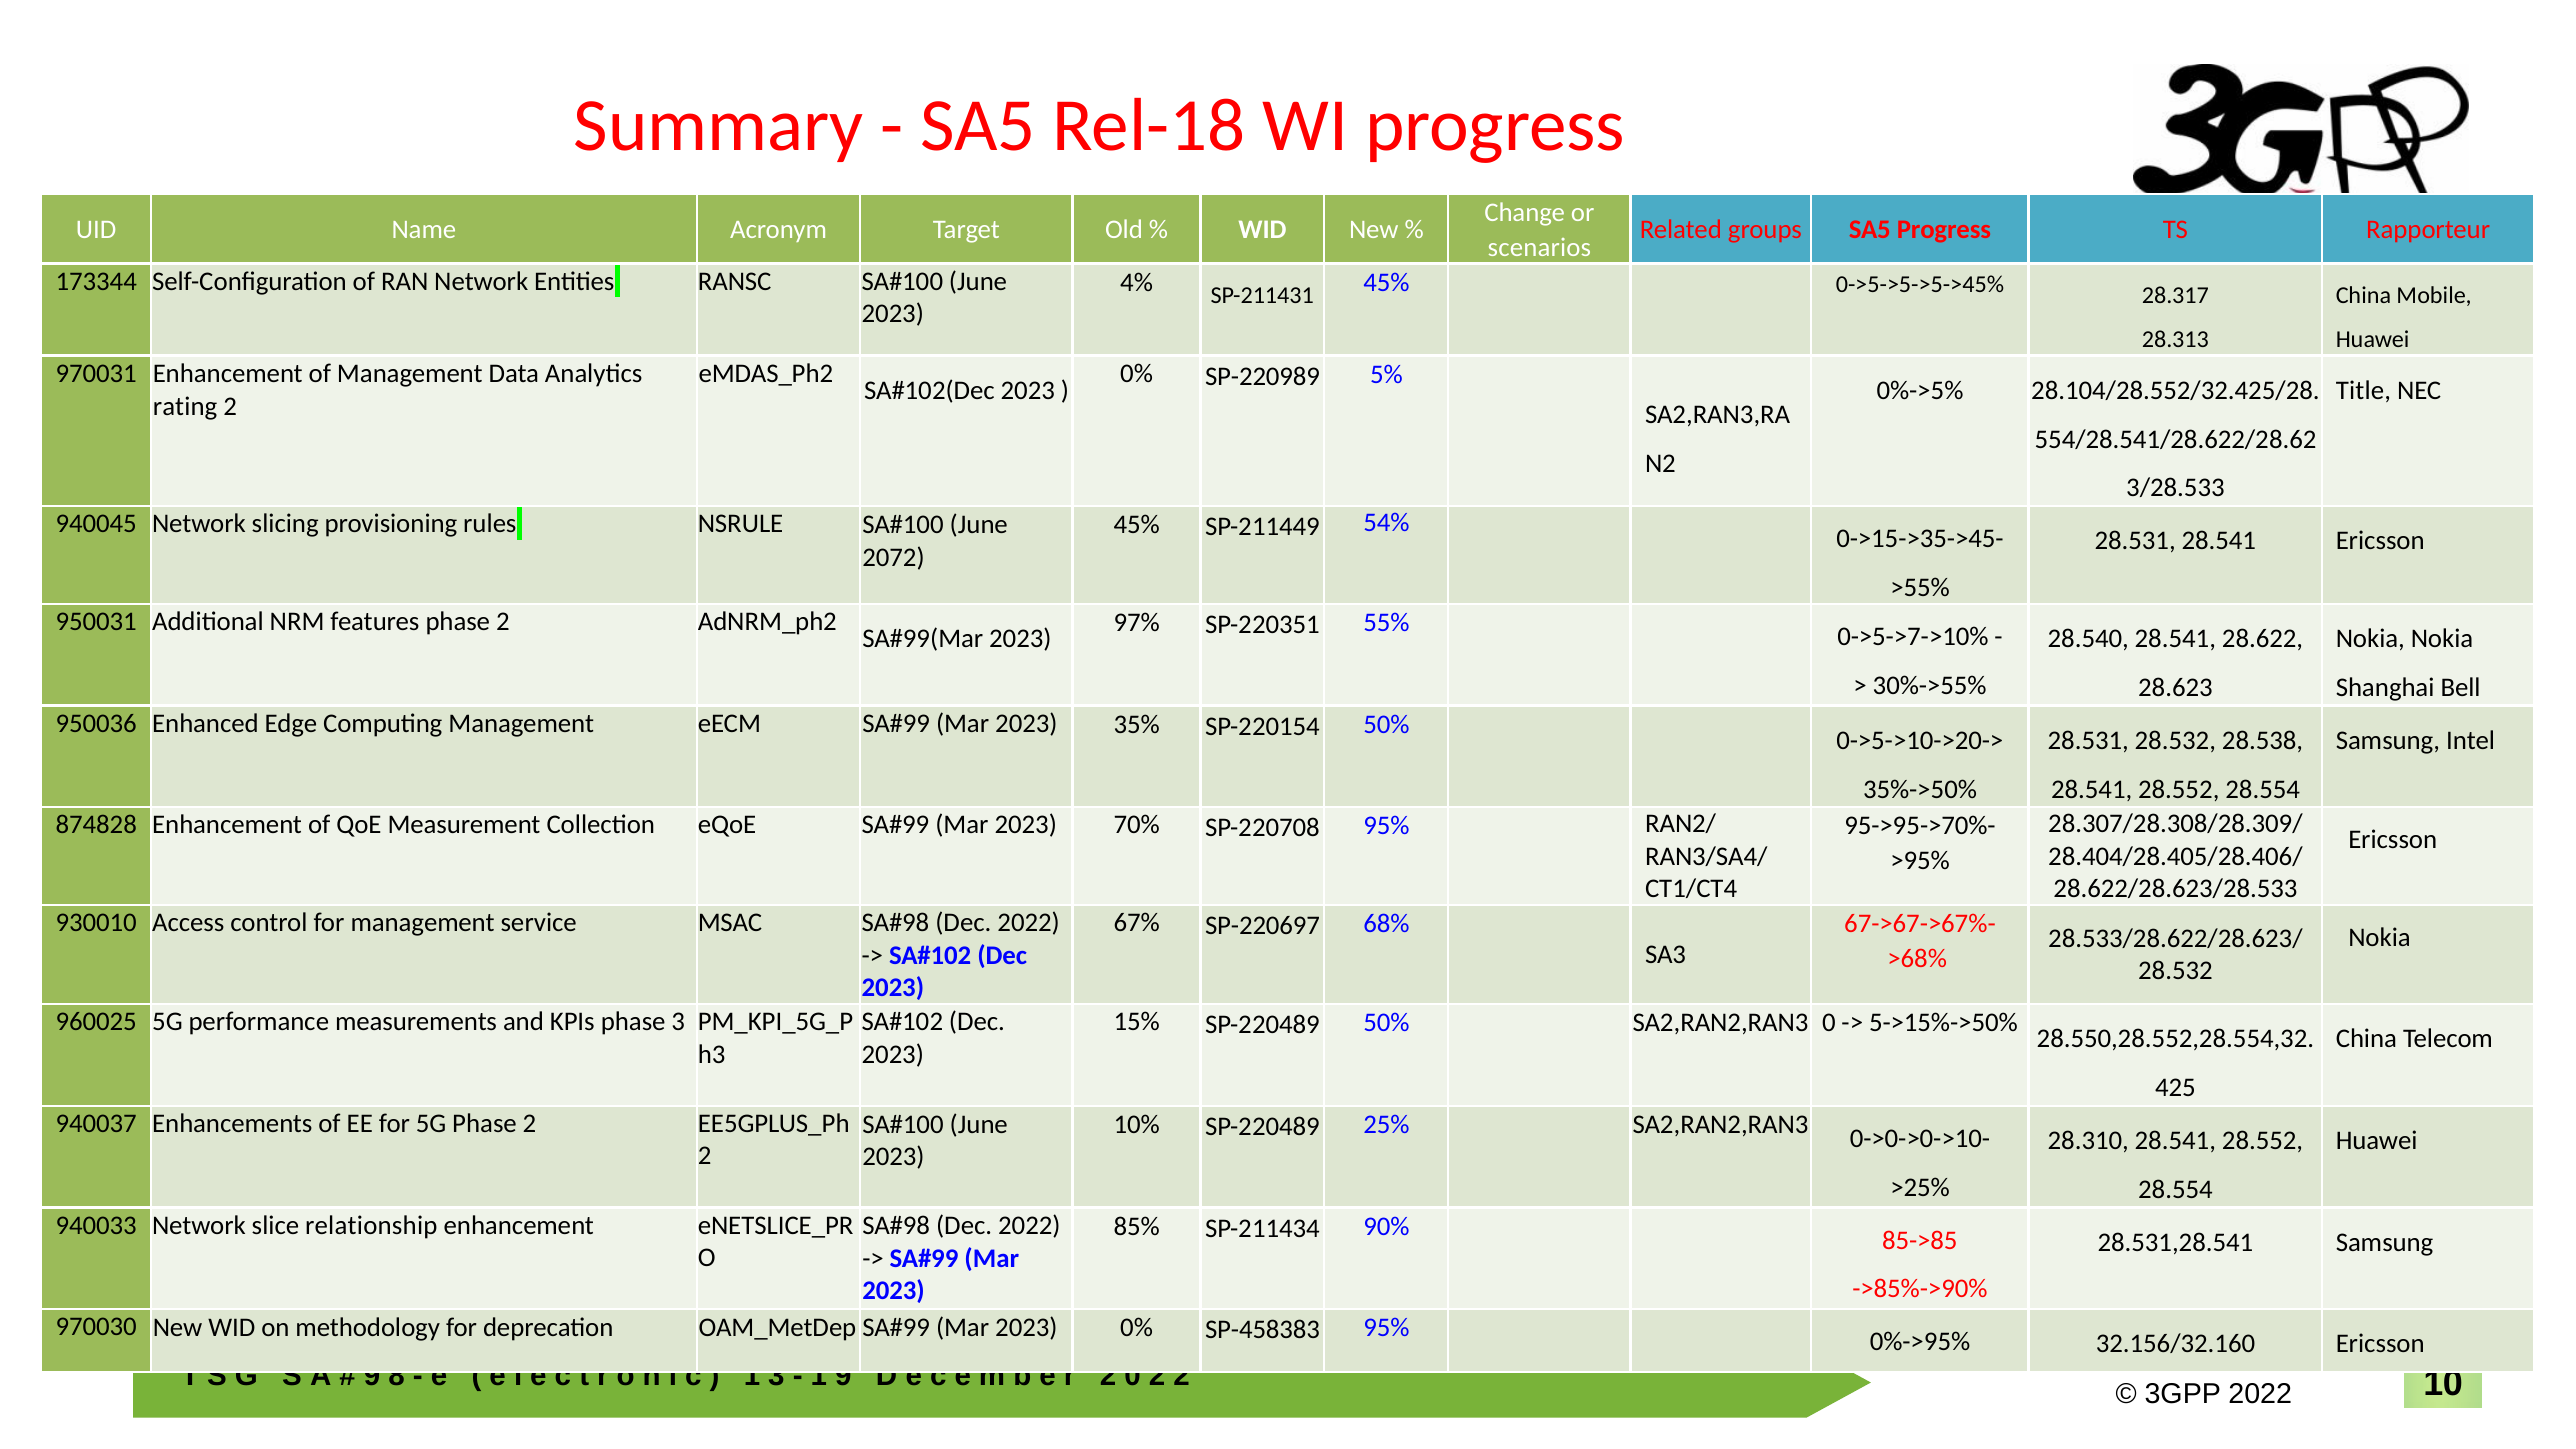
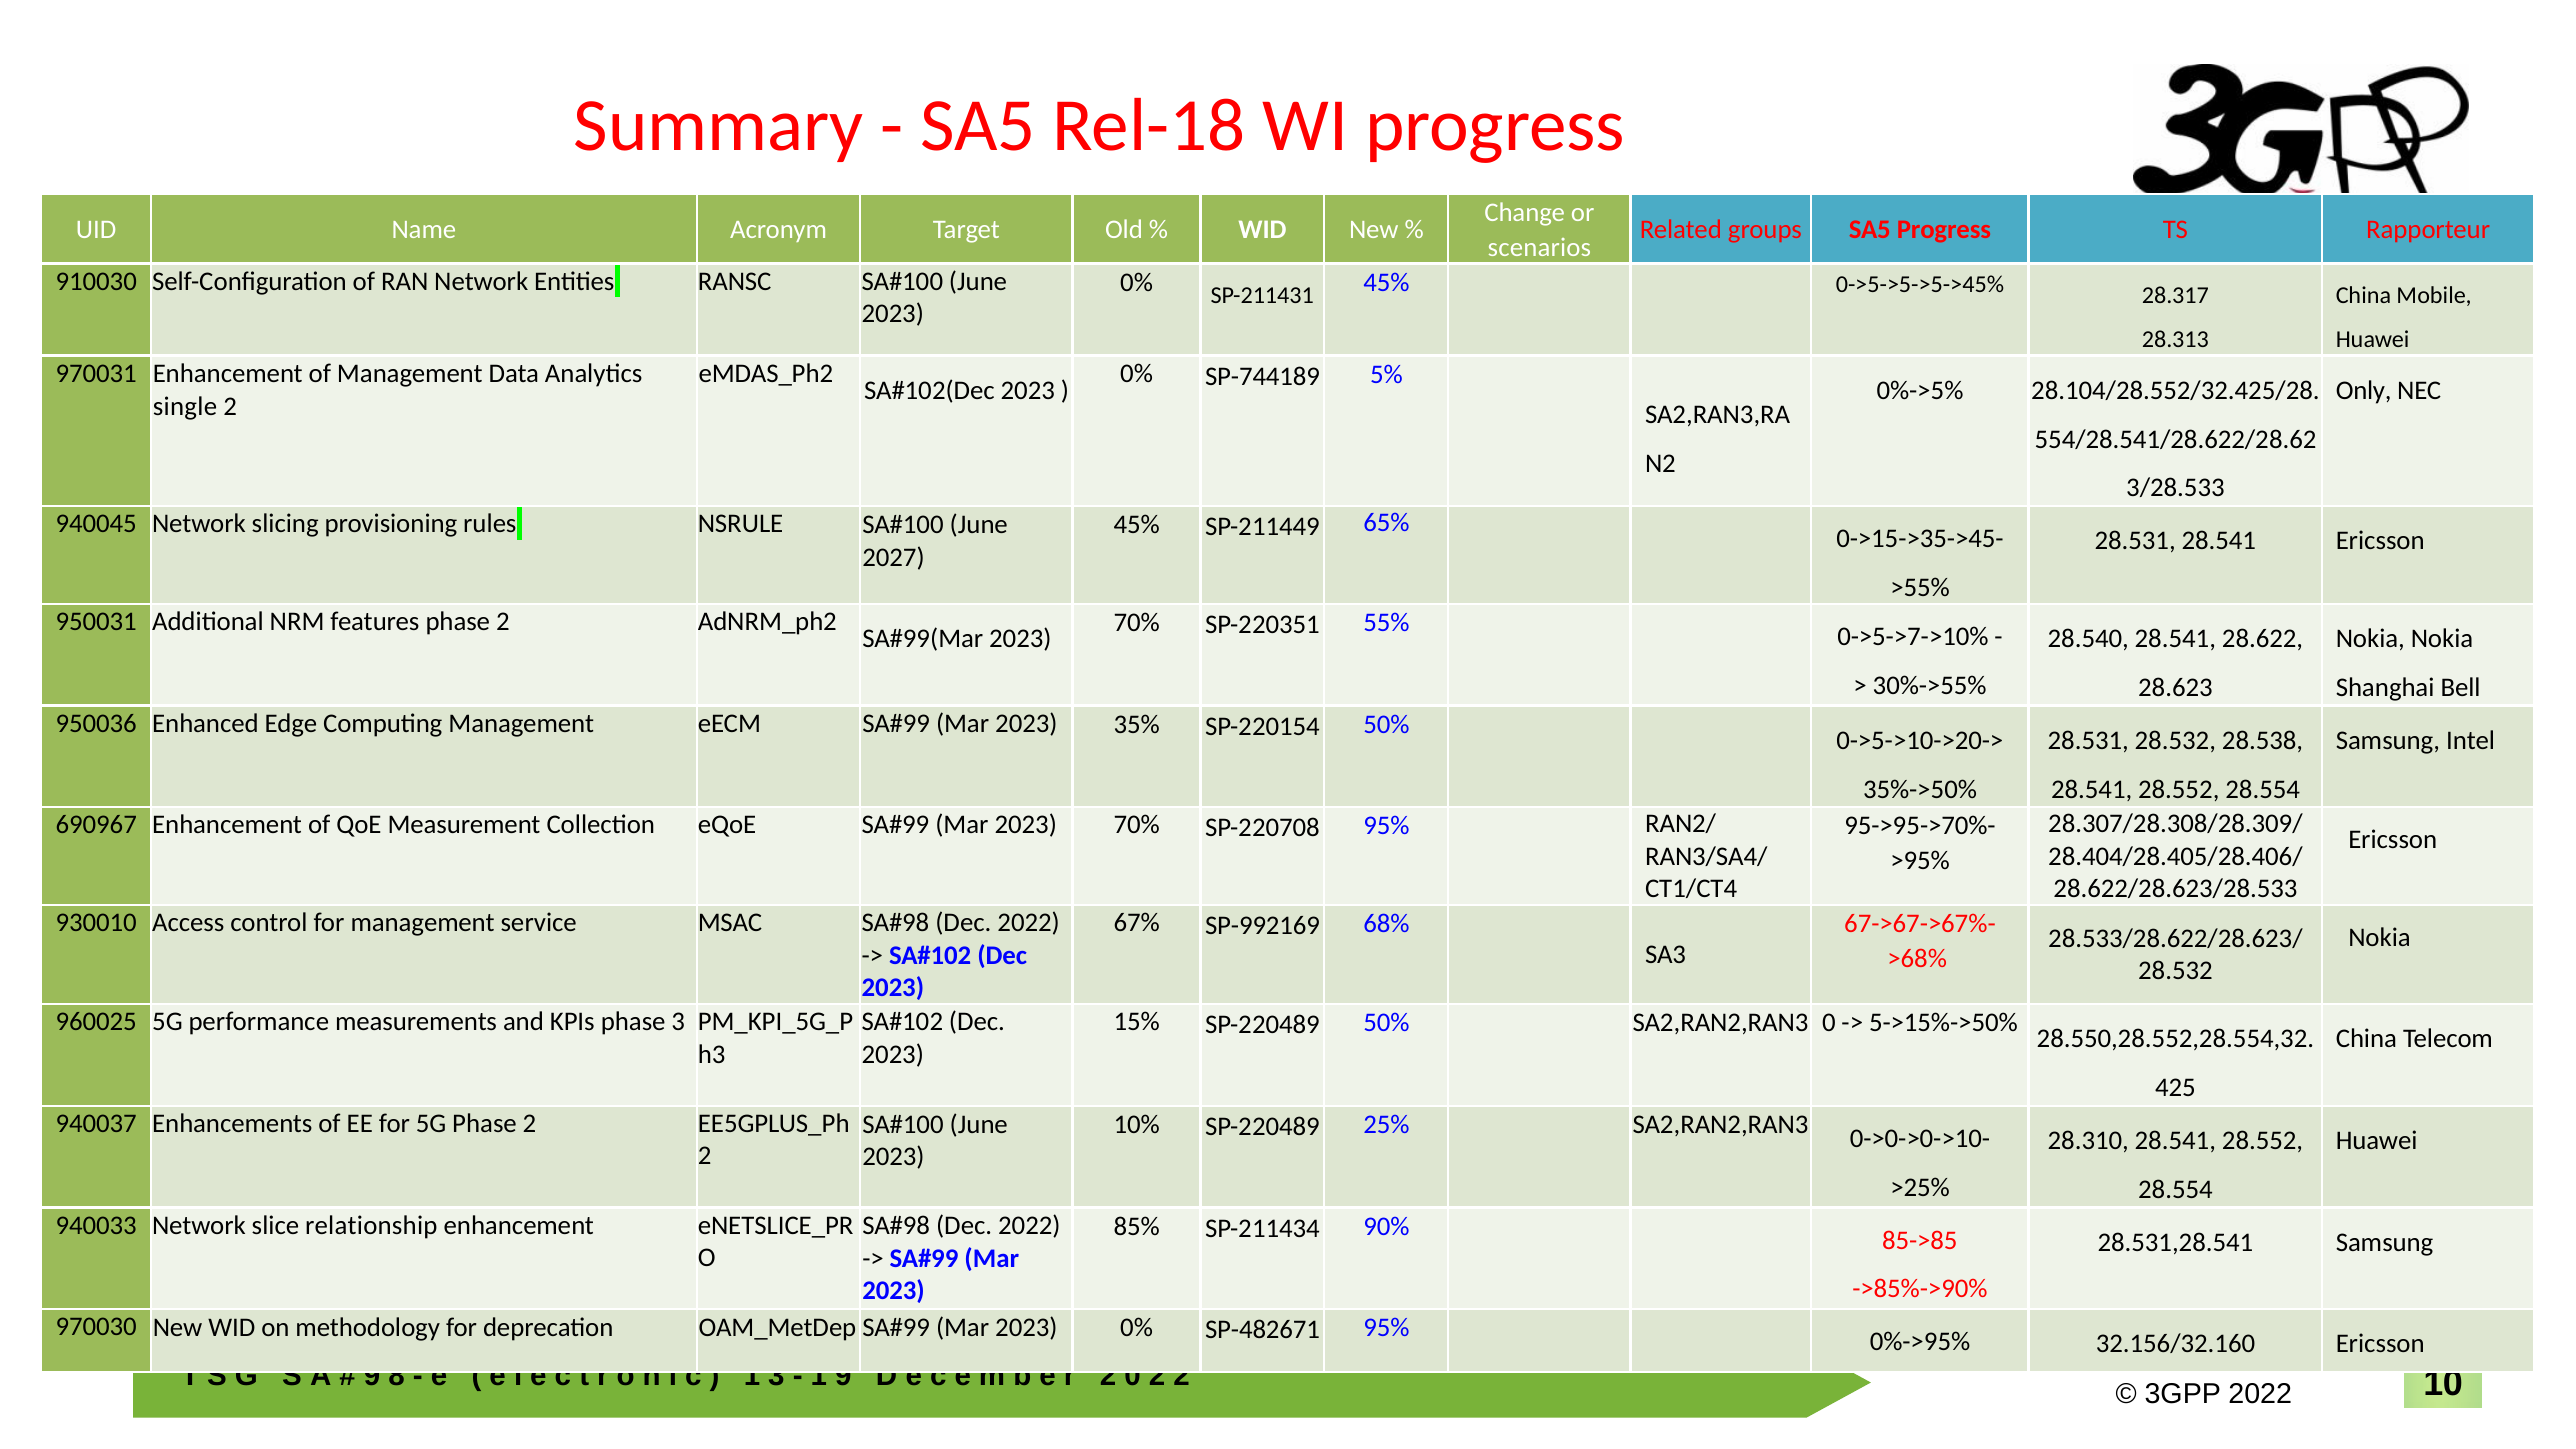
173344: 173344 -> 910030 (96, 281)
4%: 4% -> 0% (1137, 282)
SP-220989: SP-220989 -> SP-744189 (1262, 376)
Title: Title -> Only (2364, 390)
rating: rating -> single (185, 407)
54%: 54% -> 65% (1386, 523)
2072: 2072 -> 2027 (893, 557)
97%: 97% -> 70% (1137, 623)
874828: 874828 -> 690967 (96, 825)
SP-220697: SP-220697 -> SP-992169 (1262, 926)
SP-458383: SP-458383 -> SP-482671 (1262, 1330)
